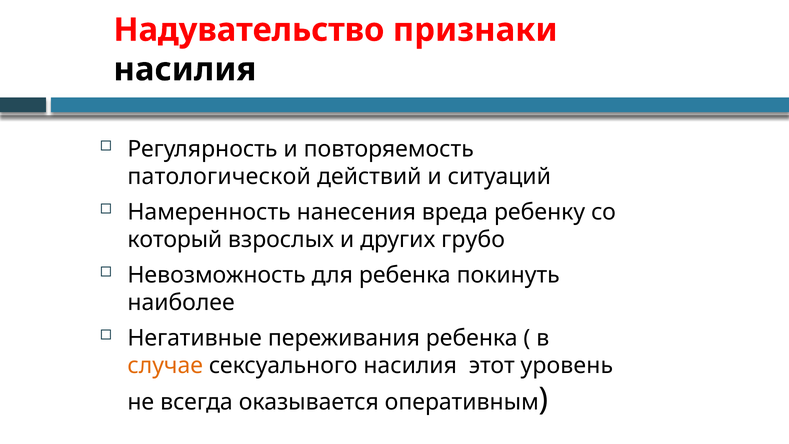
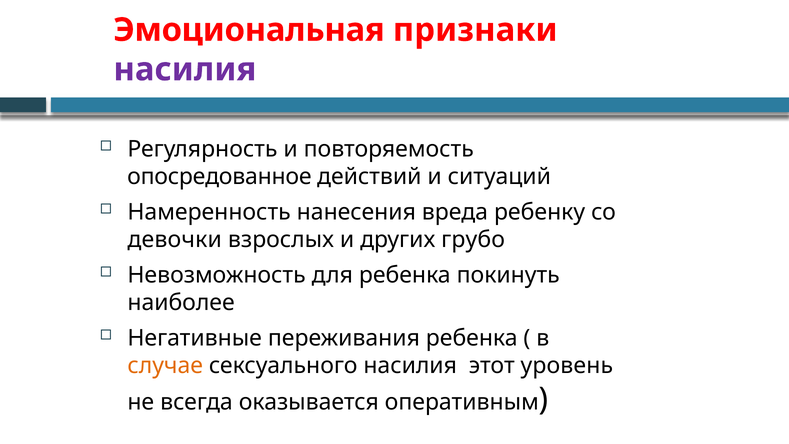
Надувательство: Надувательство -> Эмоциональная (249, 30)
насилия colour: black -> purple (185, 69)
патологической: патологической -> опосредованное (219, 177)
который: который -> девочки (175, 240)
